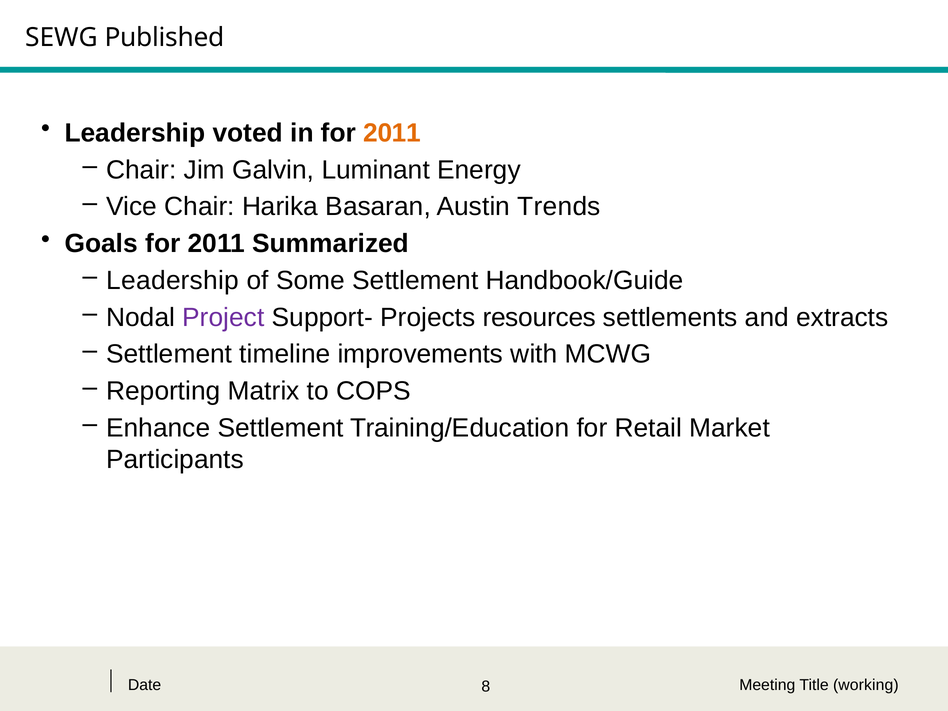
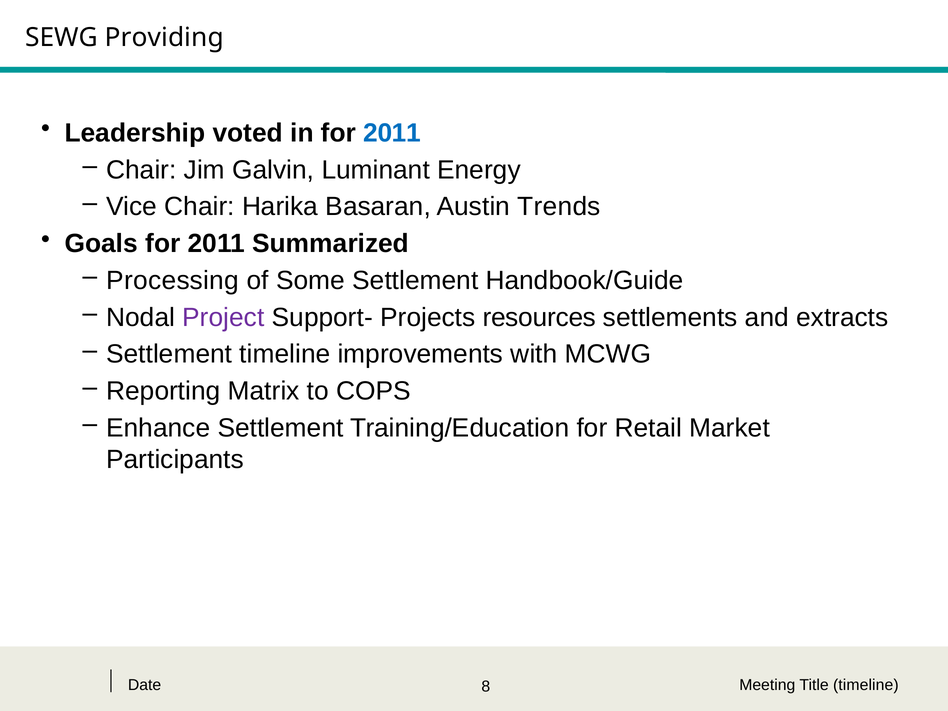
Published: Published -> Providing (164, 37)
2011 colour: orange -> blue (392, 133)
Leadership: Leadership -> Processing (173, 280)
Title working: working -> timeline (866, 685)
